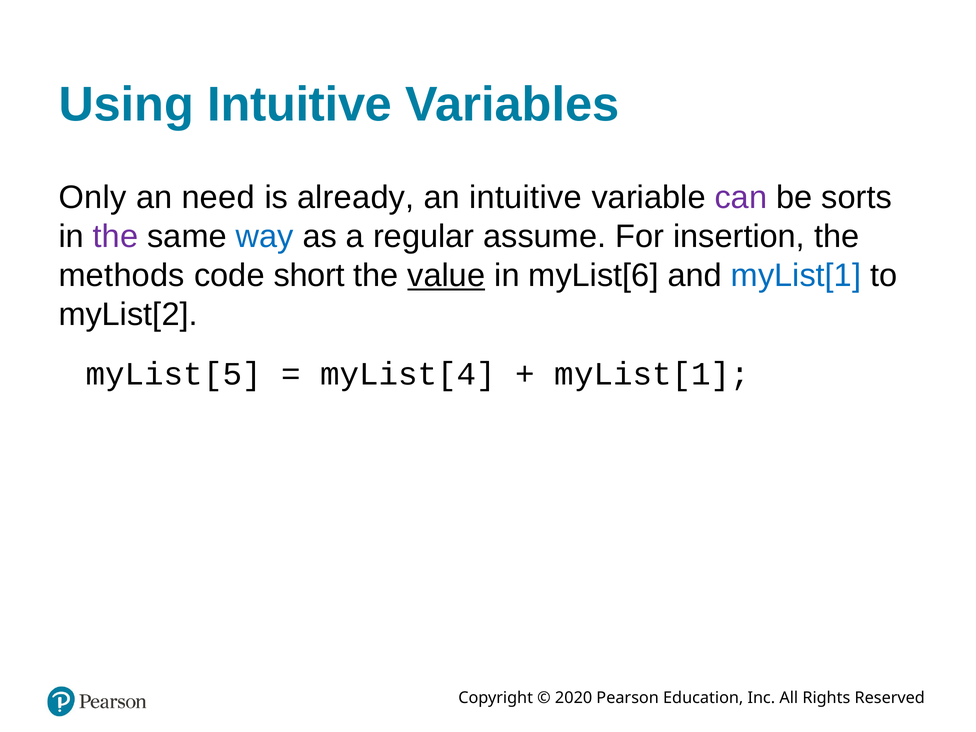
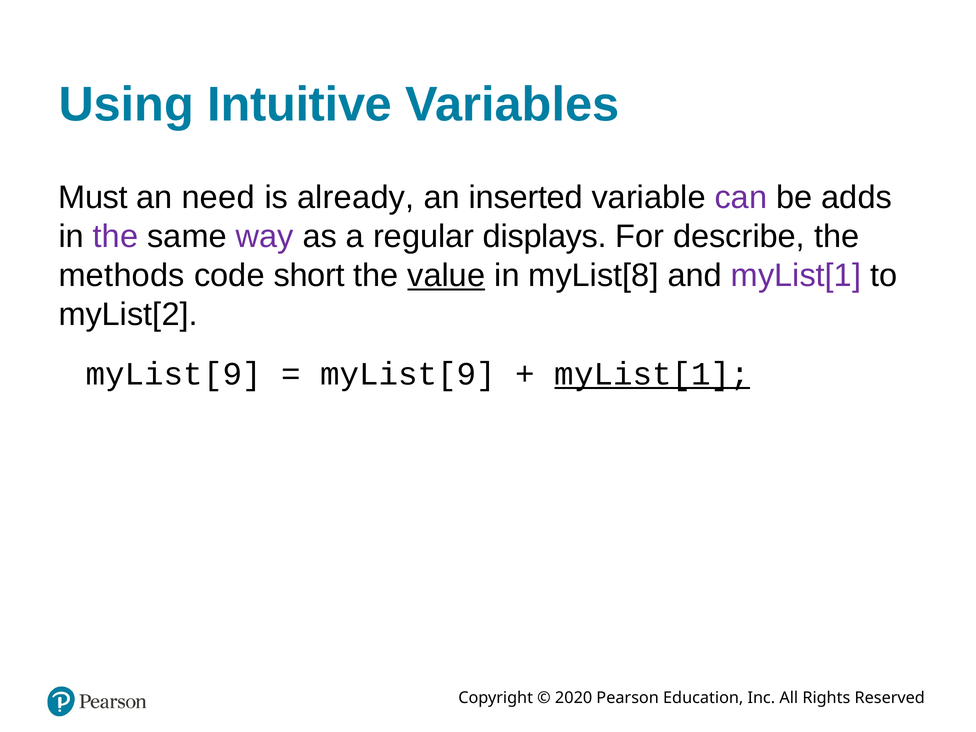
Only: Only -> Must (93, 198)
an intuitive: intuitive -> inserted (526, 198)
sorts: sorts -> adds (857, 198)
way colour: blue -> purple (265, 237)
assume: assume -> displays (545, 237)
insertion: insertion -> describe (739, 237)
myList[6: myList[6 -> myList[8 (594, 276)
myList[1 colour: blue -> purple (796, 276)
myList[5: myList[5 -> myList[9 (174, 374)
myList[4: myList[4 -> myList[9 (408, 374)
myList[1 underline: none -> present (652, 374)
